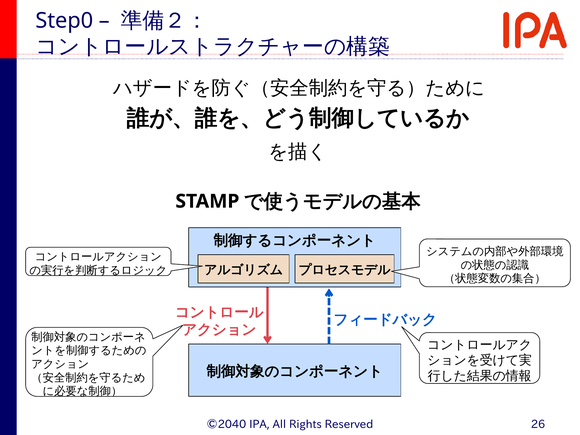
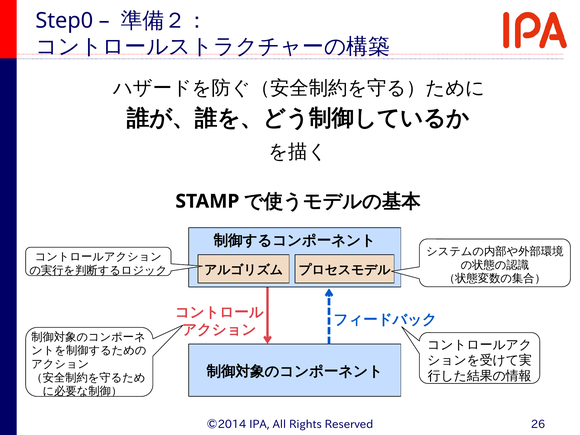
©2040: ©2040 -> ©2014 (226, 424)
